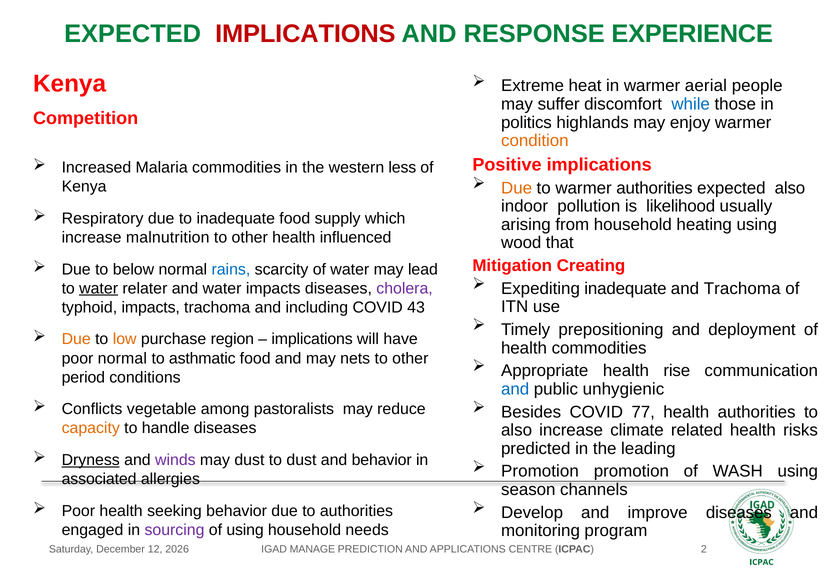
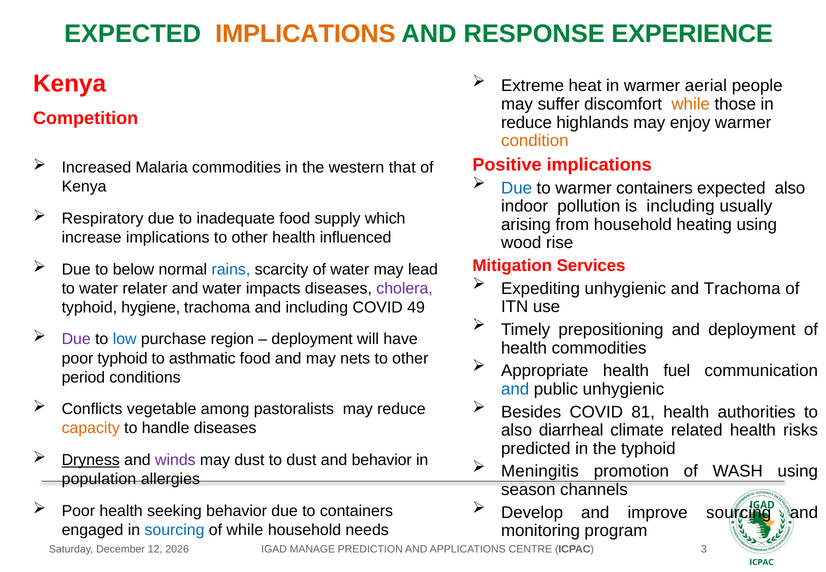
IMPLICATIONS colour: red -> orange (305, 34)
while colour: blue -> orange (691, 104)
politics: politics -> reduce (526, 122)
less: less -> that (402, 168)
Due colour: orange -> blue (517, 188)
warmer authorities: authorities -> containers (655, 188)
is likelihood: likelihood -> including (681, 206)
increase malnutrition: malnutrition -> implications (168, 237)
that: that -> rise (560, 243)
Creating: Creating -> Services (591, 266)
Expediting inadequate: inadequate -> unhygienic (625, 288)
water underline: present -> none (99, 288)
typhoid impacts: impacts -> hygiene (151, 307)
43: 43 -> 49 (416, 307)
Due colour: orange -> purple (76, 339)
low colour: orange -> blue (125, 339)
implications: implications -> deployment (312, 339)
poor normal: normal -> typhoid (122, 358)
rise: rise -> fuel (677, 371)
77: 77 -> 81 (643, 412)
also increase: increase -> diarrheal (571, 430)
the leading: leading -> typhoid (648, 448)
Promotion: Promotion -> Meningitis (540, 471)
associated: associated -> population (99, 479)
improve diseases: diseases -> sourcing (739, 512)
to authorities: authorities -> containers (356, 511)
sourcing colour: purple -> blue (174, 530)
of using: using -> while (245, 530)
2: 2 -> 3 (704, 549)
